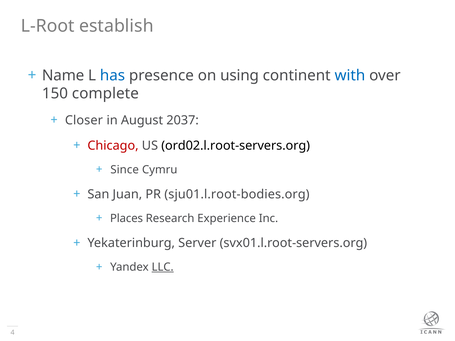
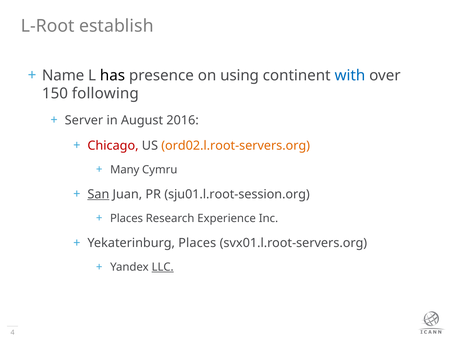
has colour: blue -> black (112, 76)
complete: complete -> following (105, 94)
Closer: Closer -> Server (84, 120)
2037: 2037 -> 2016 (183, 120)
ord02.l.root-servers.org colour: black -> orange (236, 146)
Since: Since -> Many (125, 170)
San underline: none -> present (98, 194)
sju01.l.root-bodies.org: sju01.l.root-bodies.org -> sju01.l.root-session.org (237, 194)
Yekaterinburg Server: Server -> Places (197, 243)
